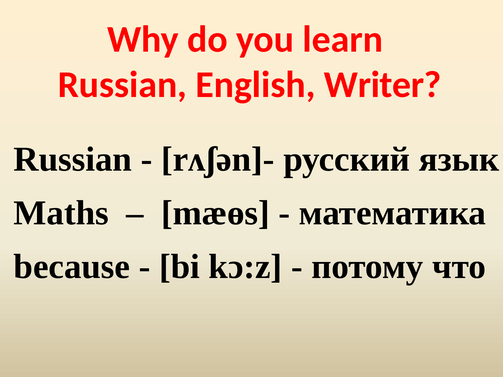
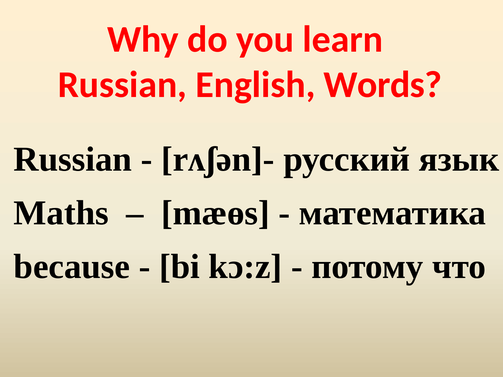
Writer: Writer -> Words (383, 85)
